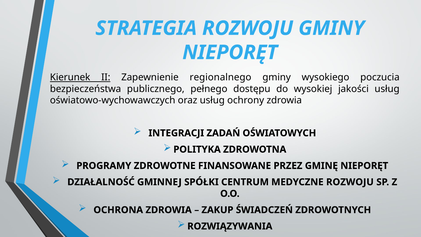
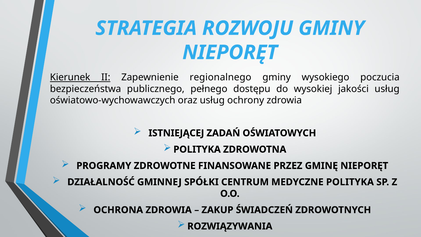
INTEGRACJI: INTEGRACJI -> ISTNIEJĄCEJ (176, 133)
MEDYCZNE ROZWOJU: ROZWOJU -> POLITYKA (350, 182)
